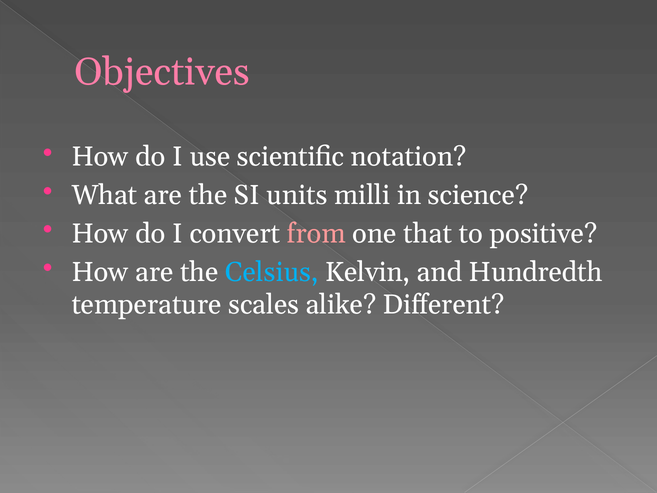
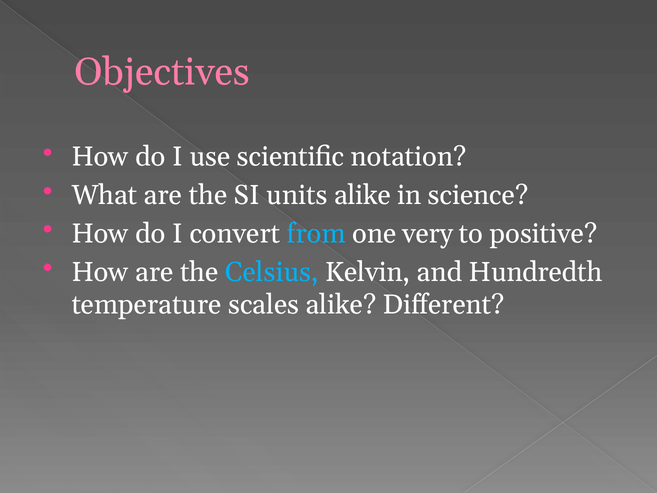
units milli: milli -> alike (362, 195)
from colour: pink -> light blue (316, 234)
that: that -> very (428, 234)
